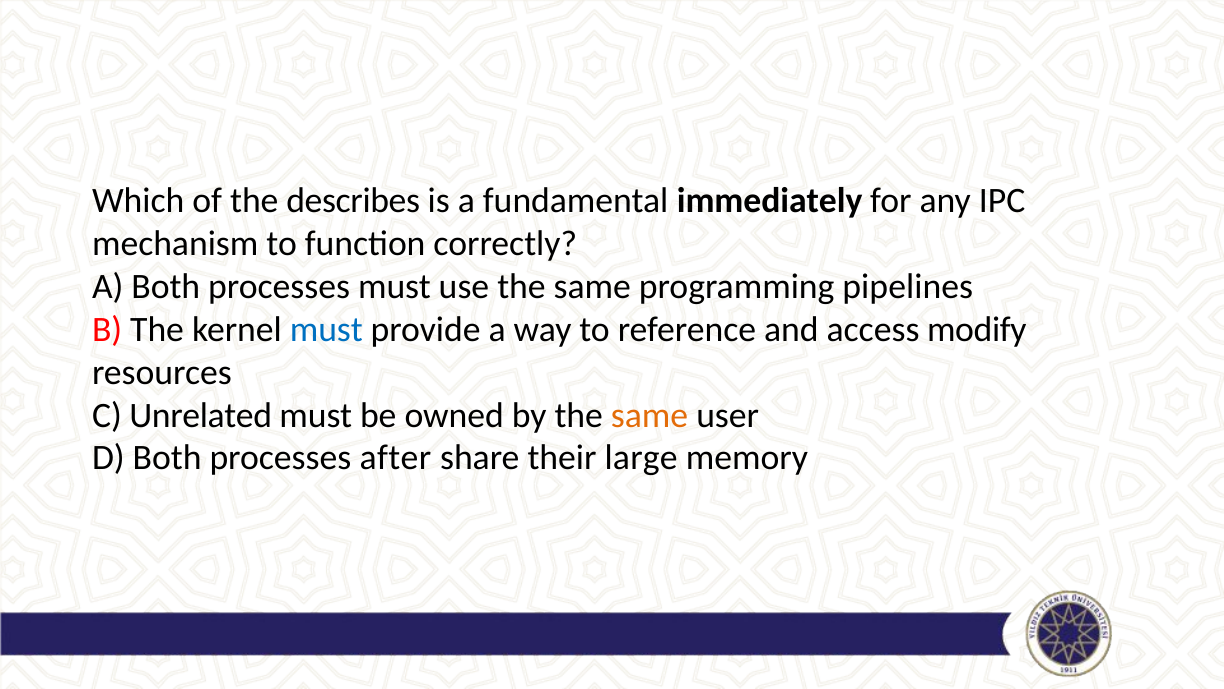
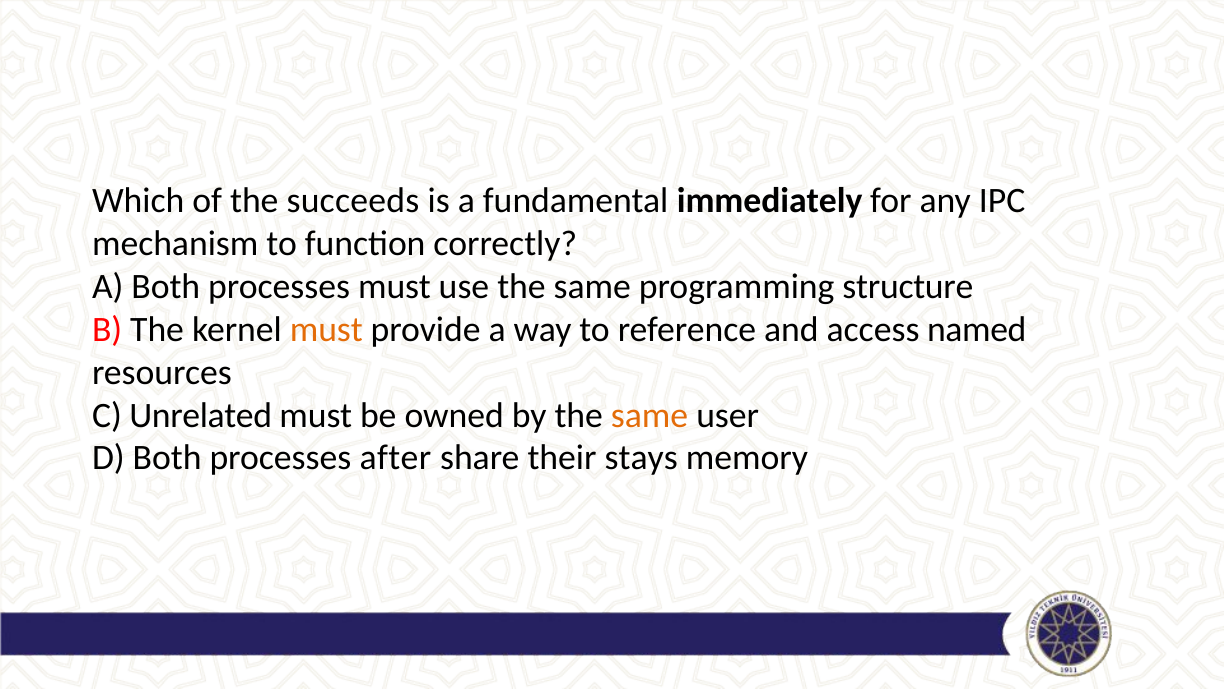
describes: describes -> succeeds (353, 201)
pipelines: pipelines -> structure (908, 286)
must colour: blue -> orange (326, 329)
modify: modify -> named (977, 329)
large: large -> stays (641, 458)
